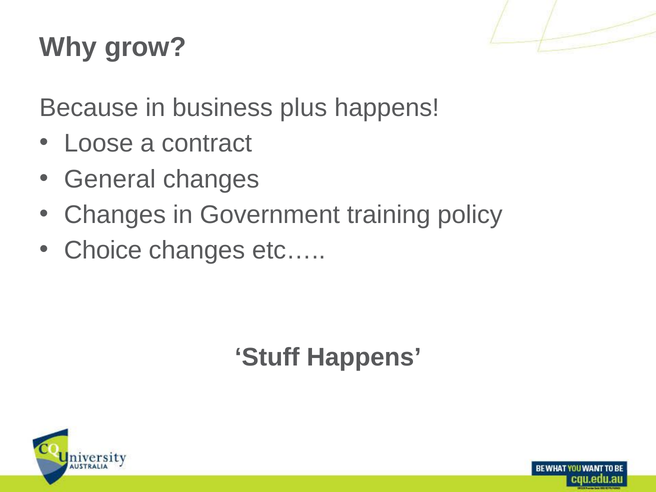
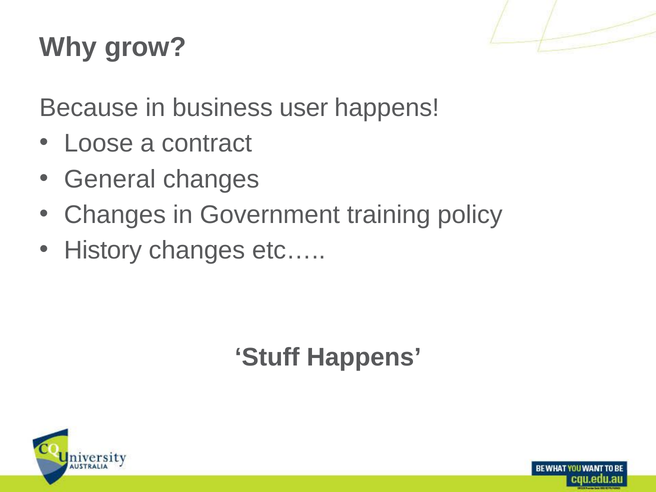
plus: plus -> user (304, 108)
Choice: Choice -> History (103, 250)
